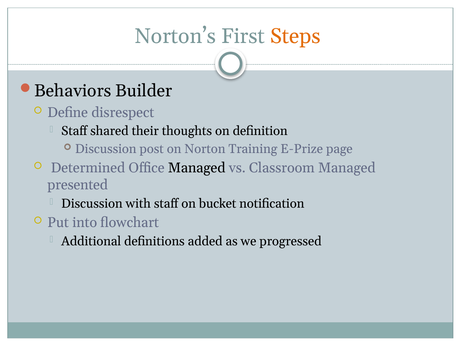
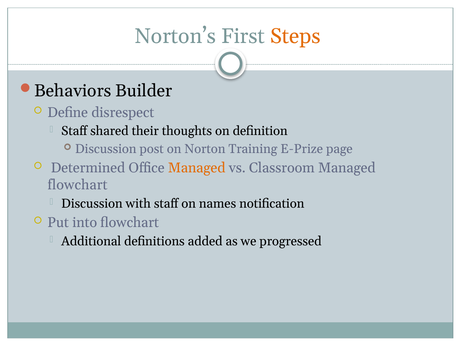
Managed colour: black -> orange (197, 168)
presented: presented -> flowchart (78, 185)
bucket: bucket -> names (218, 203)
